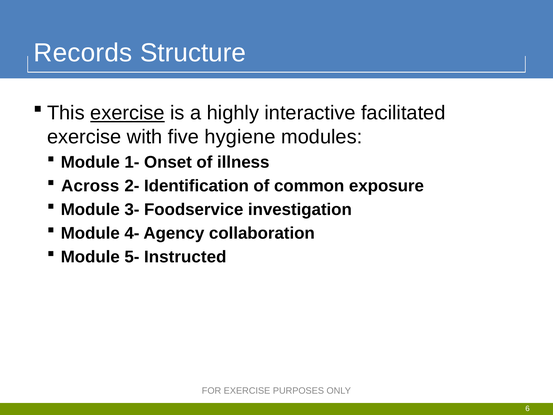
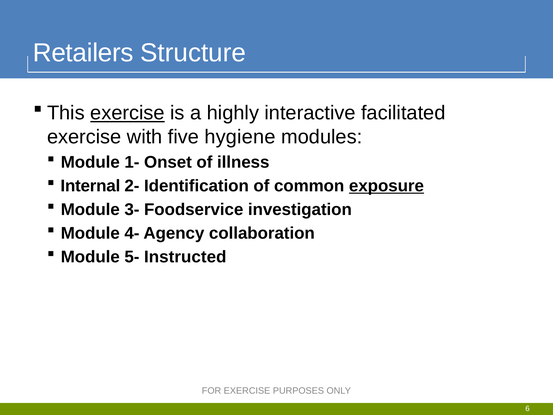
Records: Records -> Retailers (83, 53)
Across: Across -> Internal (90, 186)
exposure underline: none -> present (386, 186)
